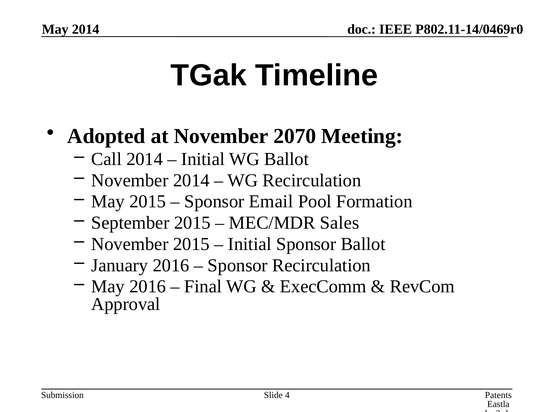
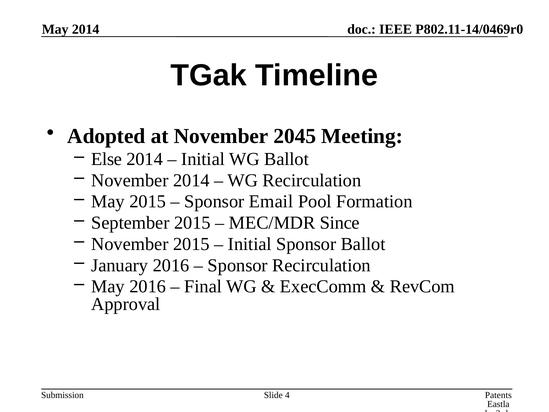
2070: 2070 -> 2045 (295, 136)
Call: Call -> Else (107, 159)
Sales: Sales -> Since (340, 223)
